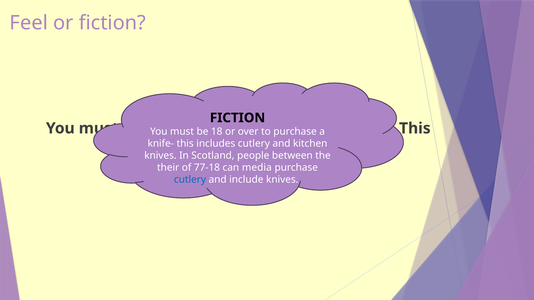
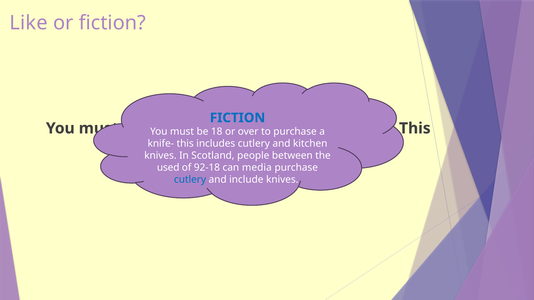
Feel: Feel -> Like (29, 23)
FICTION colour: black -> blue (238, 118)
their: their -> used (168, 168)
77-18: 77-18 -> 92-18 (207, 168)
